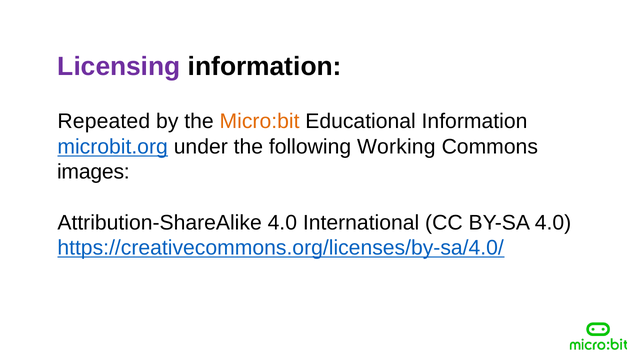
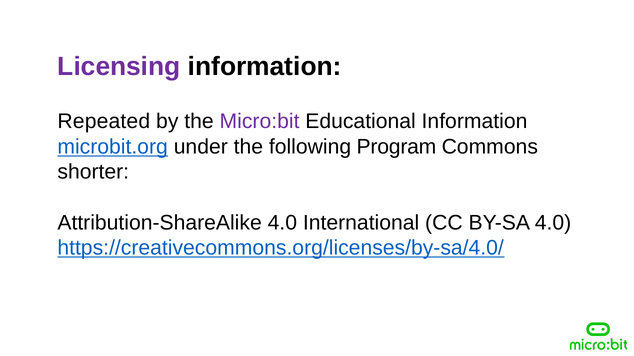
Micro:bit colour: orange -> purple (260, 121)
Working: Working -> Program (396, 147)
images: images -> shorter (93, 172)
